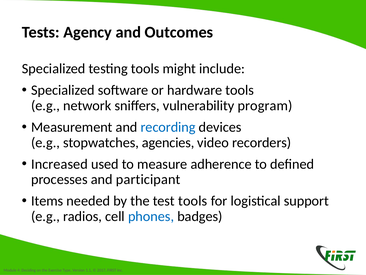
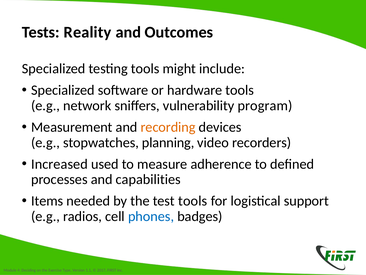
Agency: Agency -> Reality (88, 32)
recording colour: blue -> orange (168, 127)
agencies: agencies -> planning (168, 142)
participant: participant -> capabilities (148, 179)
